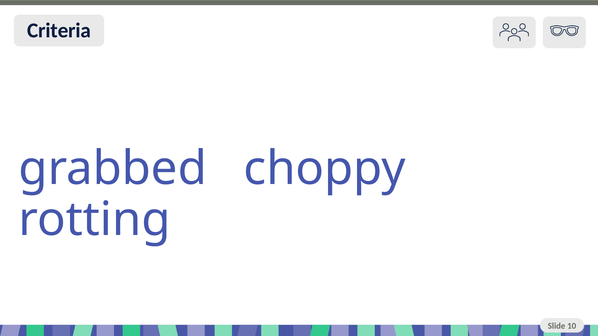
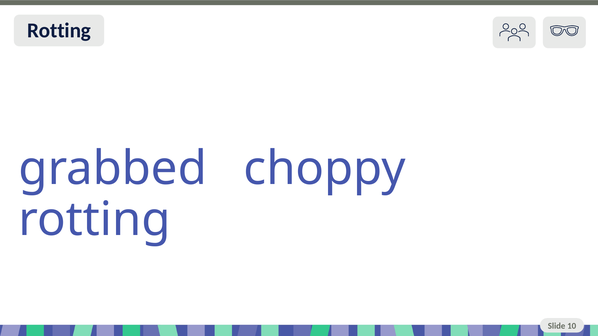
Criteria: Criteria -> Rotting (59, 30)
